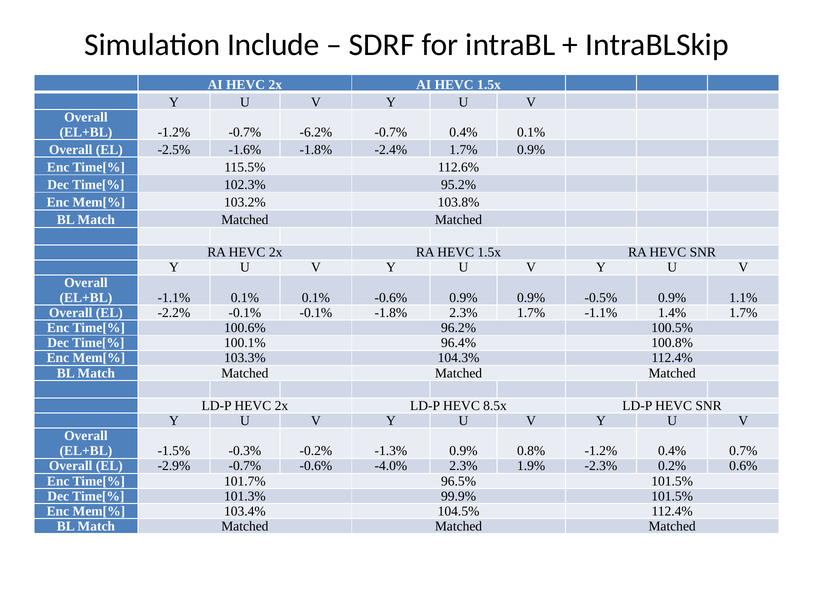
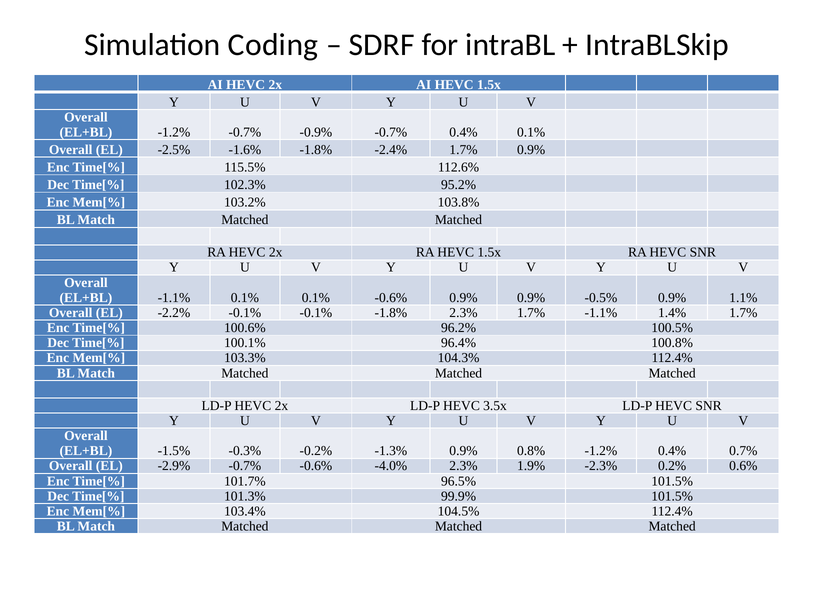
Include: Include -> Coding (273, 45)
-6.2%: -6.2% -> -0.9% (316, 132)
8.5x: 8.5x -> 3.5x (495, 405)
